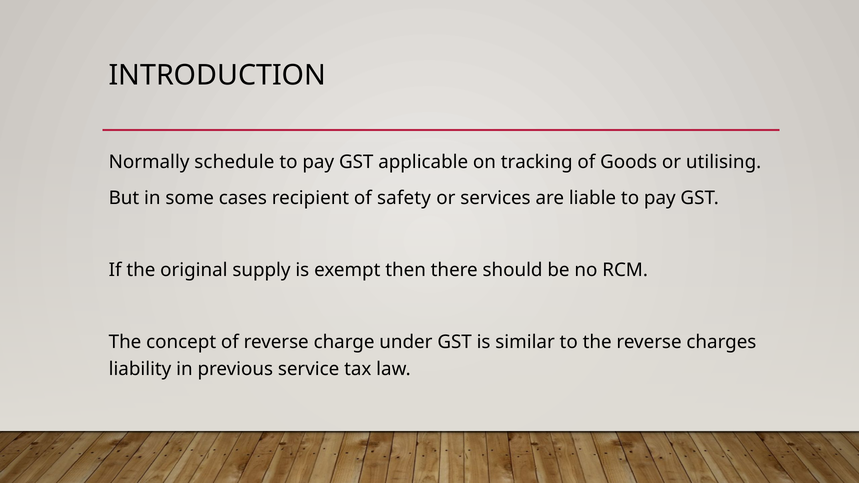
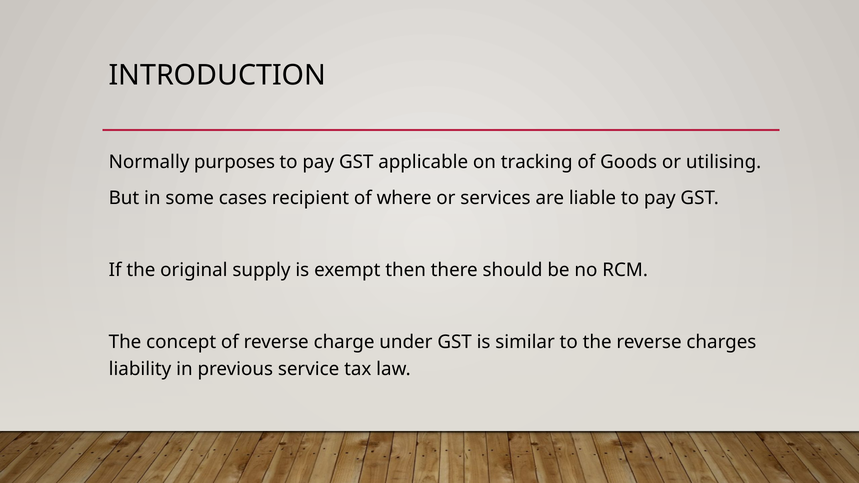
schedule: schedule -> purposes (235, 162)
safety: safety -> where (404, 198)
